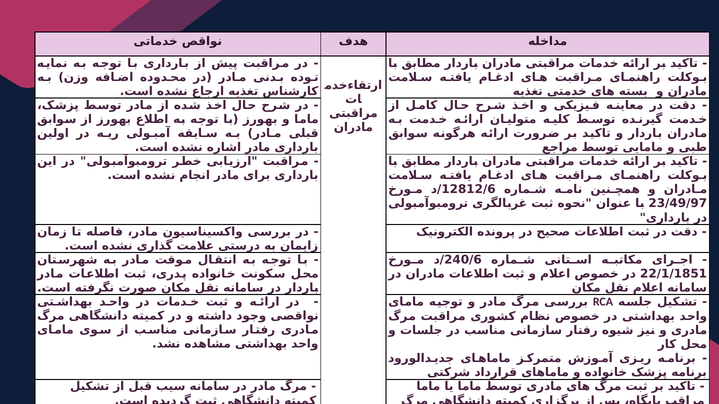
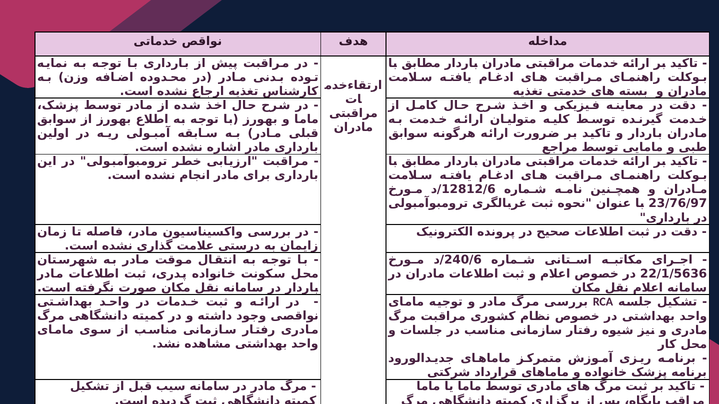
23/49/97: 23/49/97 -> 23/76/97 (678, 204)
22/1/1851: 22/1/1851 -> 22/1/5636 (674, 274)
